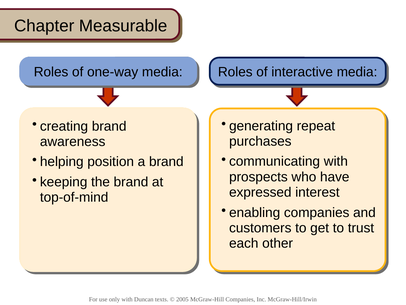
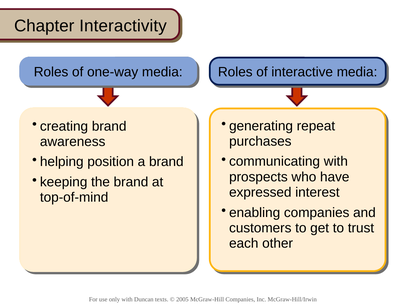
Measurable: Measurable -> Interactivity (123, 26)
